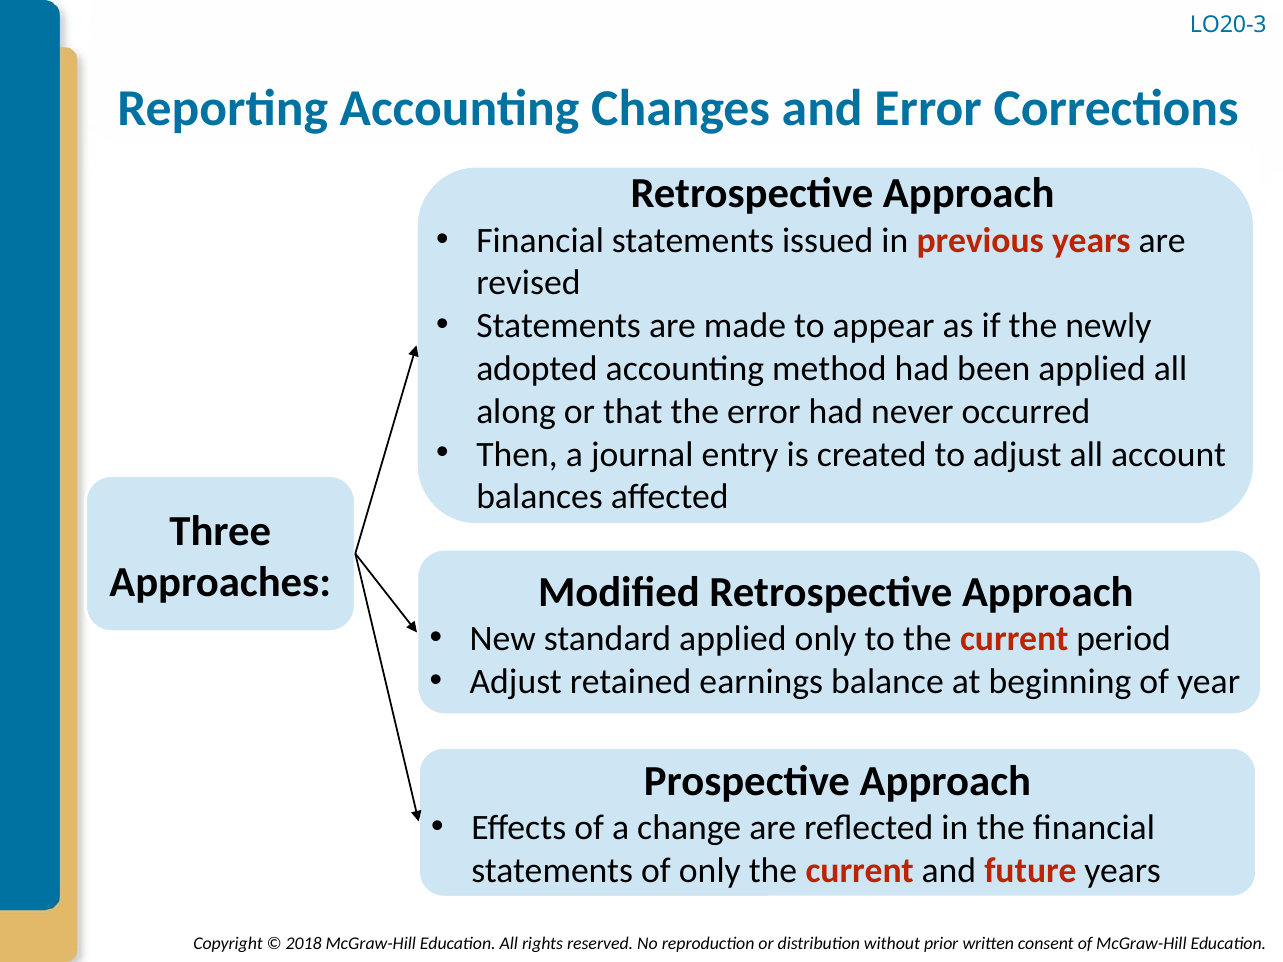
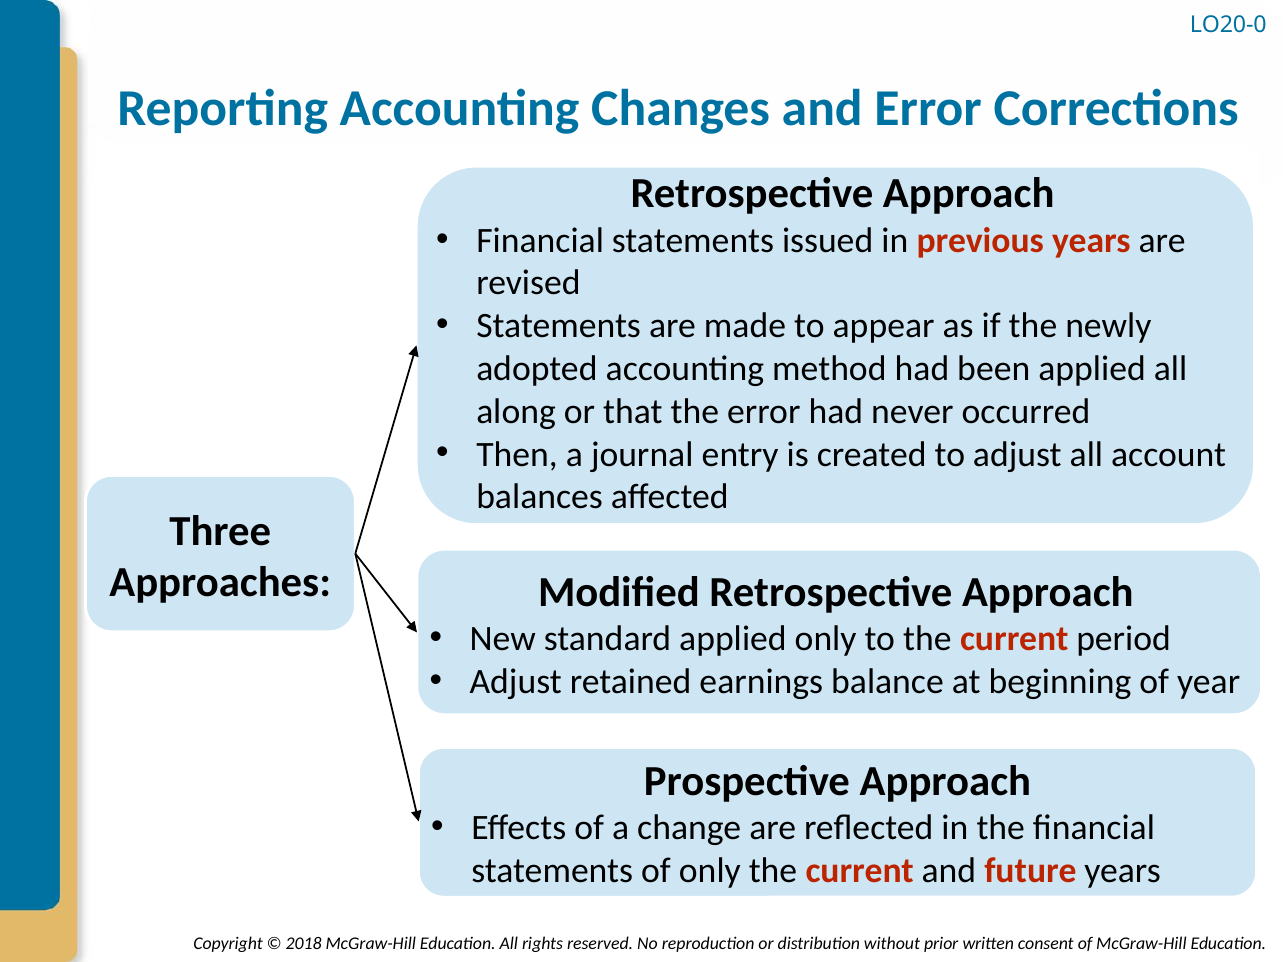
LO20-3: LO20-3 -> LO20-0 (1228, 25)
